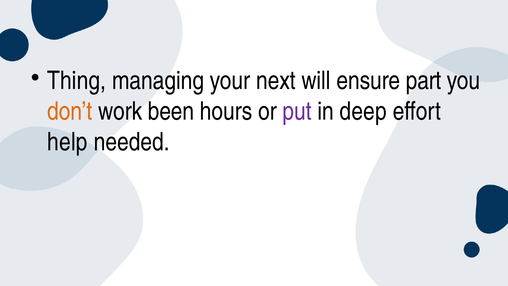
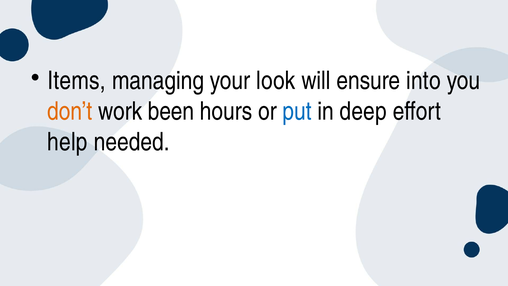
Thing: Thing -> Items (77, 81)
next: next -> look (276, 81)
part: part -> into (423, 81)
put colour: purple -> blue (297, 111)
